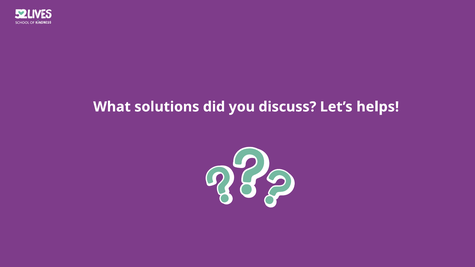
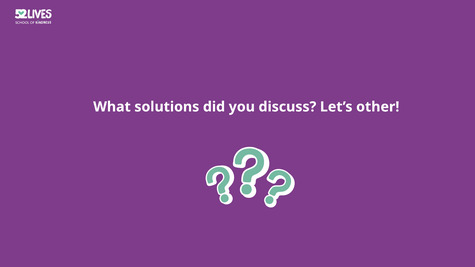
helps: helps -> other (378, 107)
